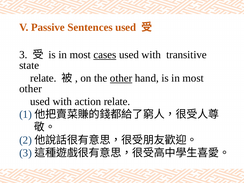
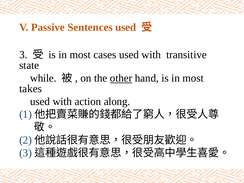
cases underline: present -> none (105, 55)
relate: relate -> while (43, 78)
other: other -> takes (31, 89)
action relate: relate -> along (117, 102)
